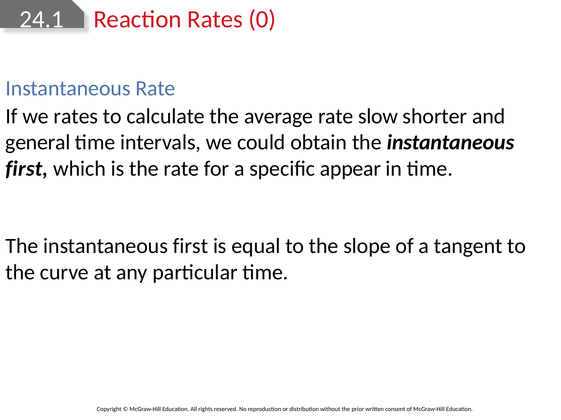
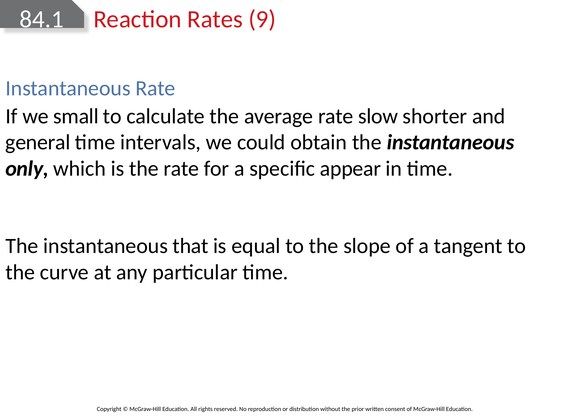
24.1: 24.1 -> 84.1 (42, 19)
0: 0 -> 9 (262, 19)
we rates: rates -> small (76, 117)
first: first -> only (27, 169)
first: first -> that (191, 247)
